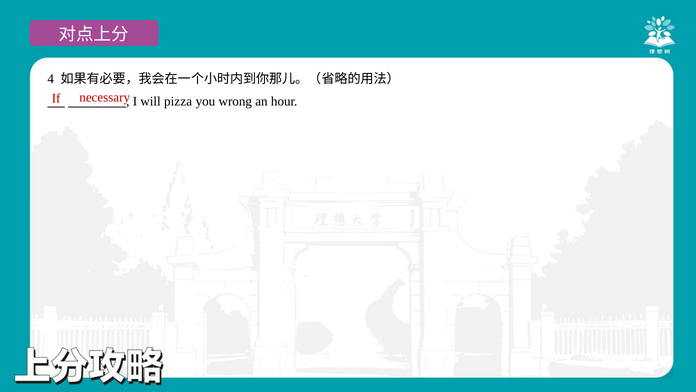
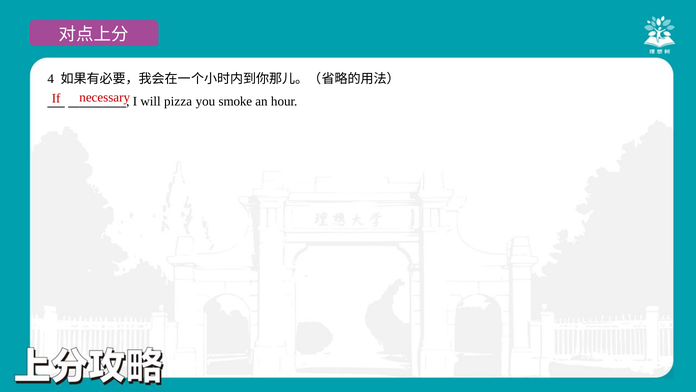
wrong: wrong -> smoke (235, 101)
